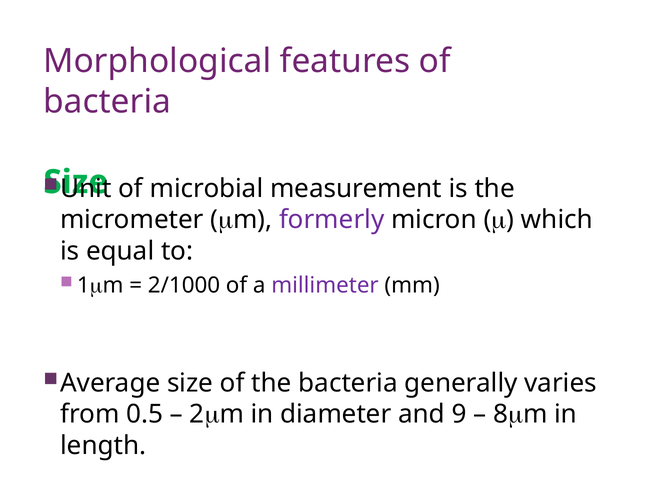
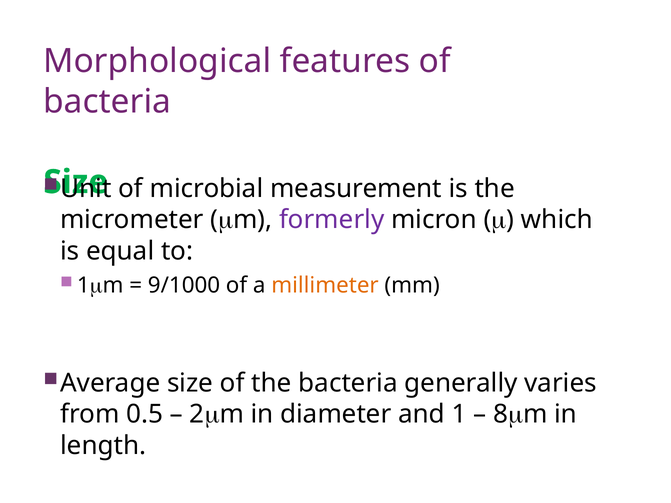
2/1000: 2/1000 -> 9/1000 (184, 285)
millimeter colour: purple -> orange (325, 285)
9: 9 -> 1 (459, 415)
